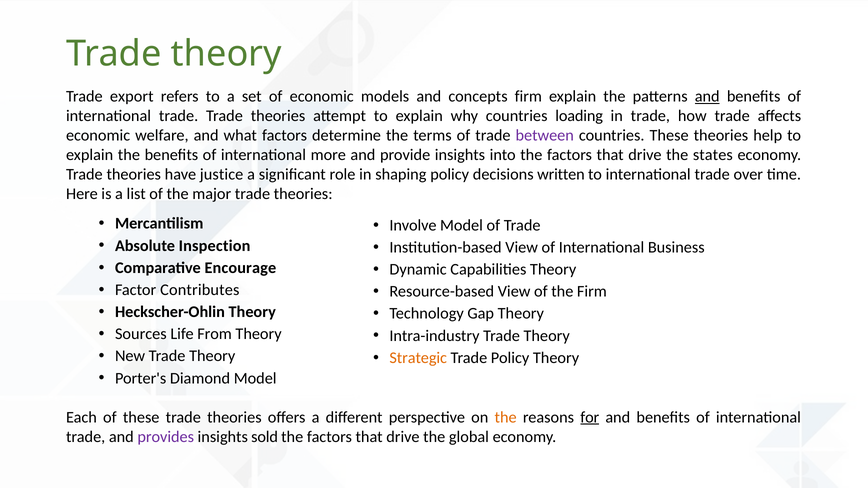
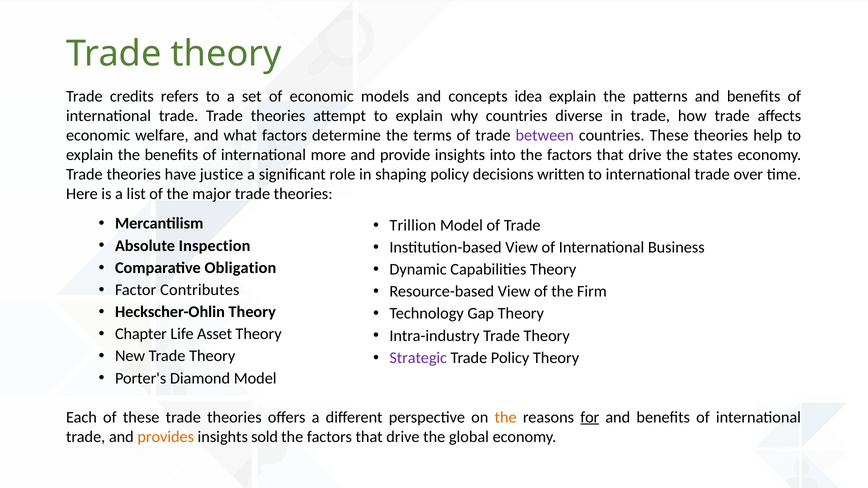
export: export -> credits (132, 96)
concepts firm: firm -> idea (528, 96)
and underline: present -> none (707, 96)
loading: loading -> diverse (579, 116)
Involve: Involve -> Trillion (413, 225)
Encourage: Encourage -> Obligation (240, 268)
Sources: Sources -> Chapter (141, 334)
From: From -> Asset (215, 334)
Strategic colour: orange -> purple (418, 358)
provides colour: purple -> orange (166, 437)
